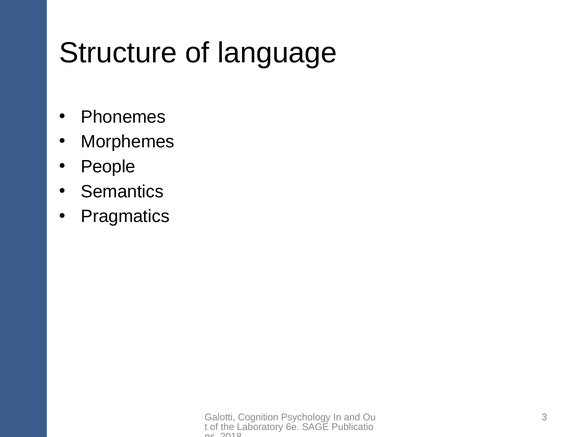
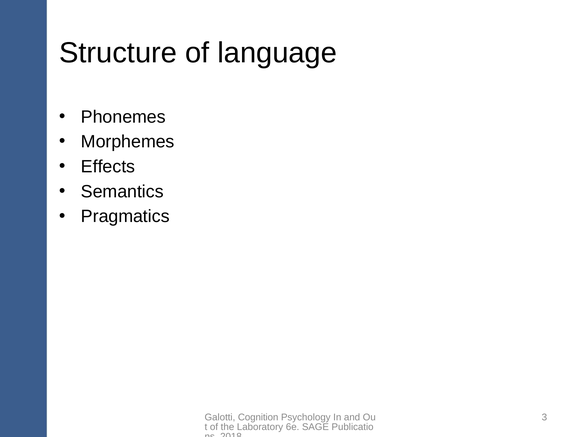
People: People -> Effects (108, 166)
